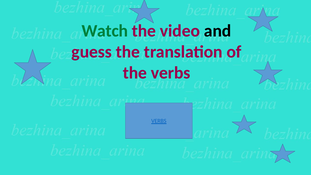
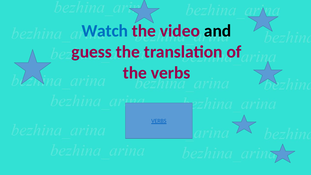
Watch colour: green -> blue (105, 31)
